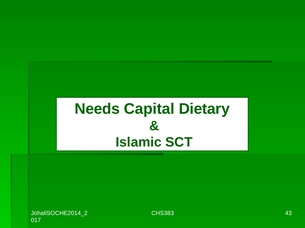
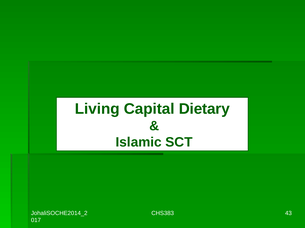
Needs: Needs -> Living (97, 109)
